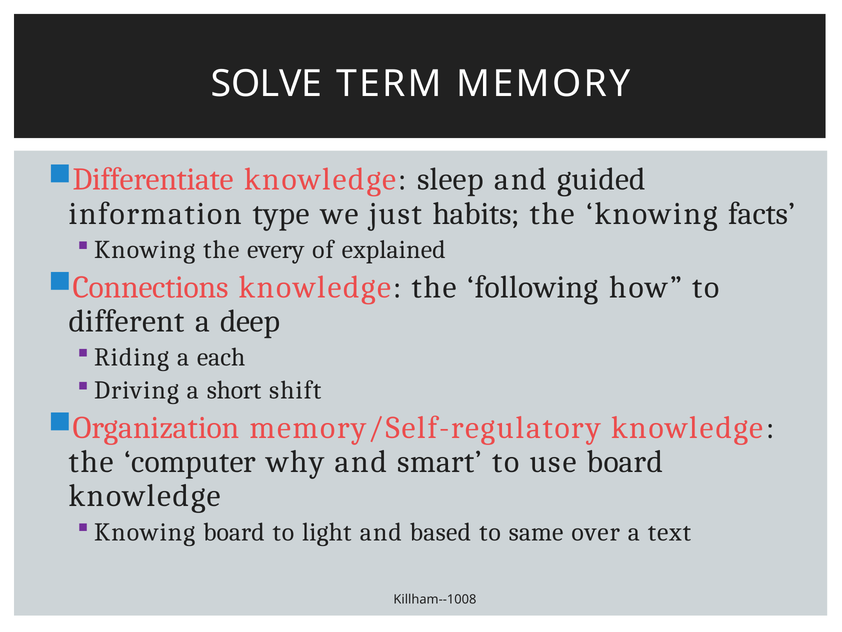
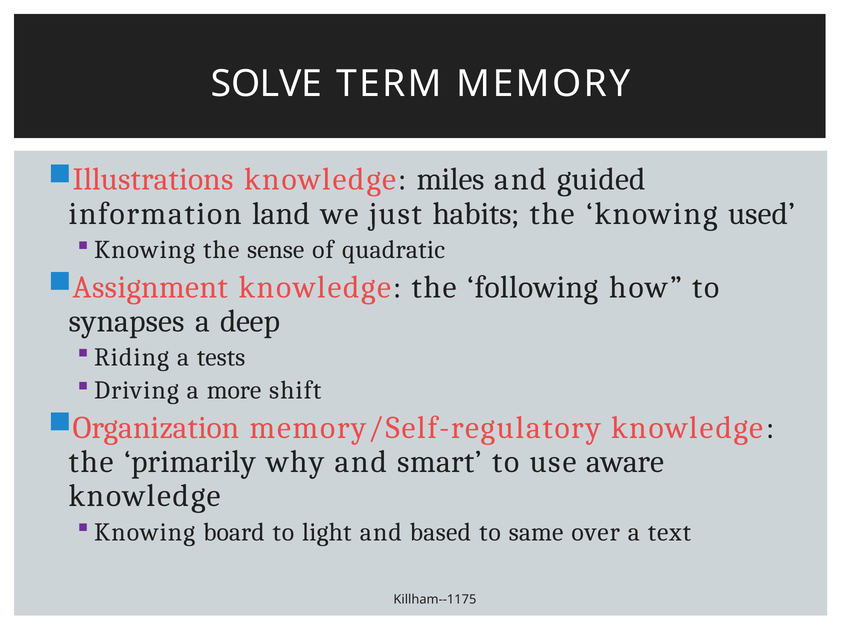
Differentiate: Differentiate -> Illustrations (153, 179)
sleep: sleep -> miles (451, 179)
type: type -> land (281, 214)
facts: facts -> used (762, 214)
every: every -> sense (276, 250)
explained: explained -> quadratic (394, 250)
Connections: Connections -> Assignment (150, 287)
different: different -> synapses (127, 321)
each: each -> tests (221, 357)
short: short -> more (234, 390)
computer: computer -> primarily (190, 461)
use board: board -> aware (625, 461)
Killham--1008: Killham--1008 -> Killham--1175 (435, 599)
